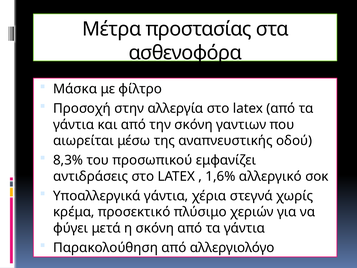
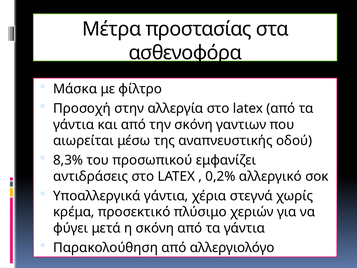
1,6%: 1,6% -> 0,2% (221, 176)
